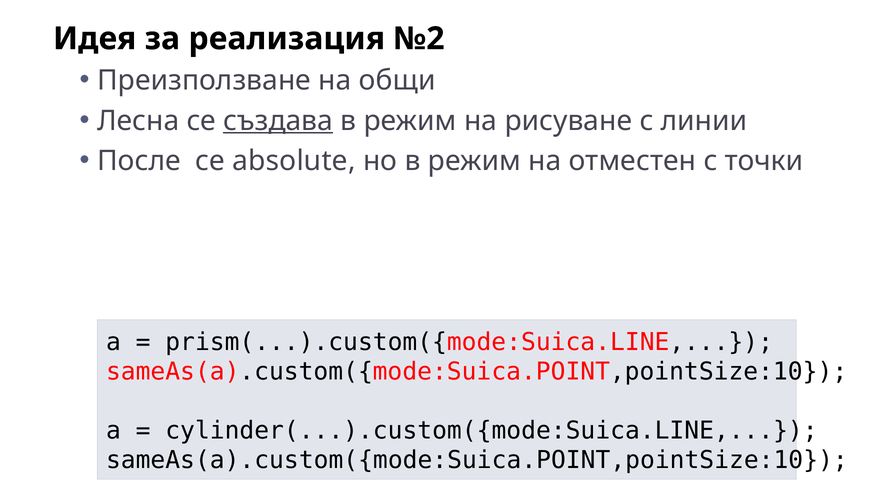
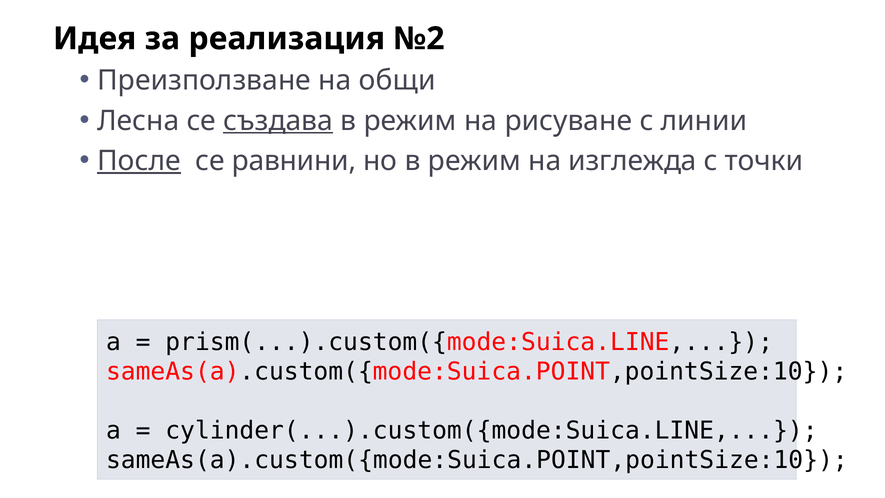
После underline: none -> present (139, 161)
absolute: absolute -> равнини (294, 161)
отместен: отместен -> изглежда (633, 161)
